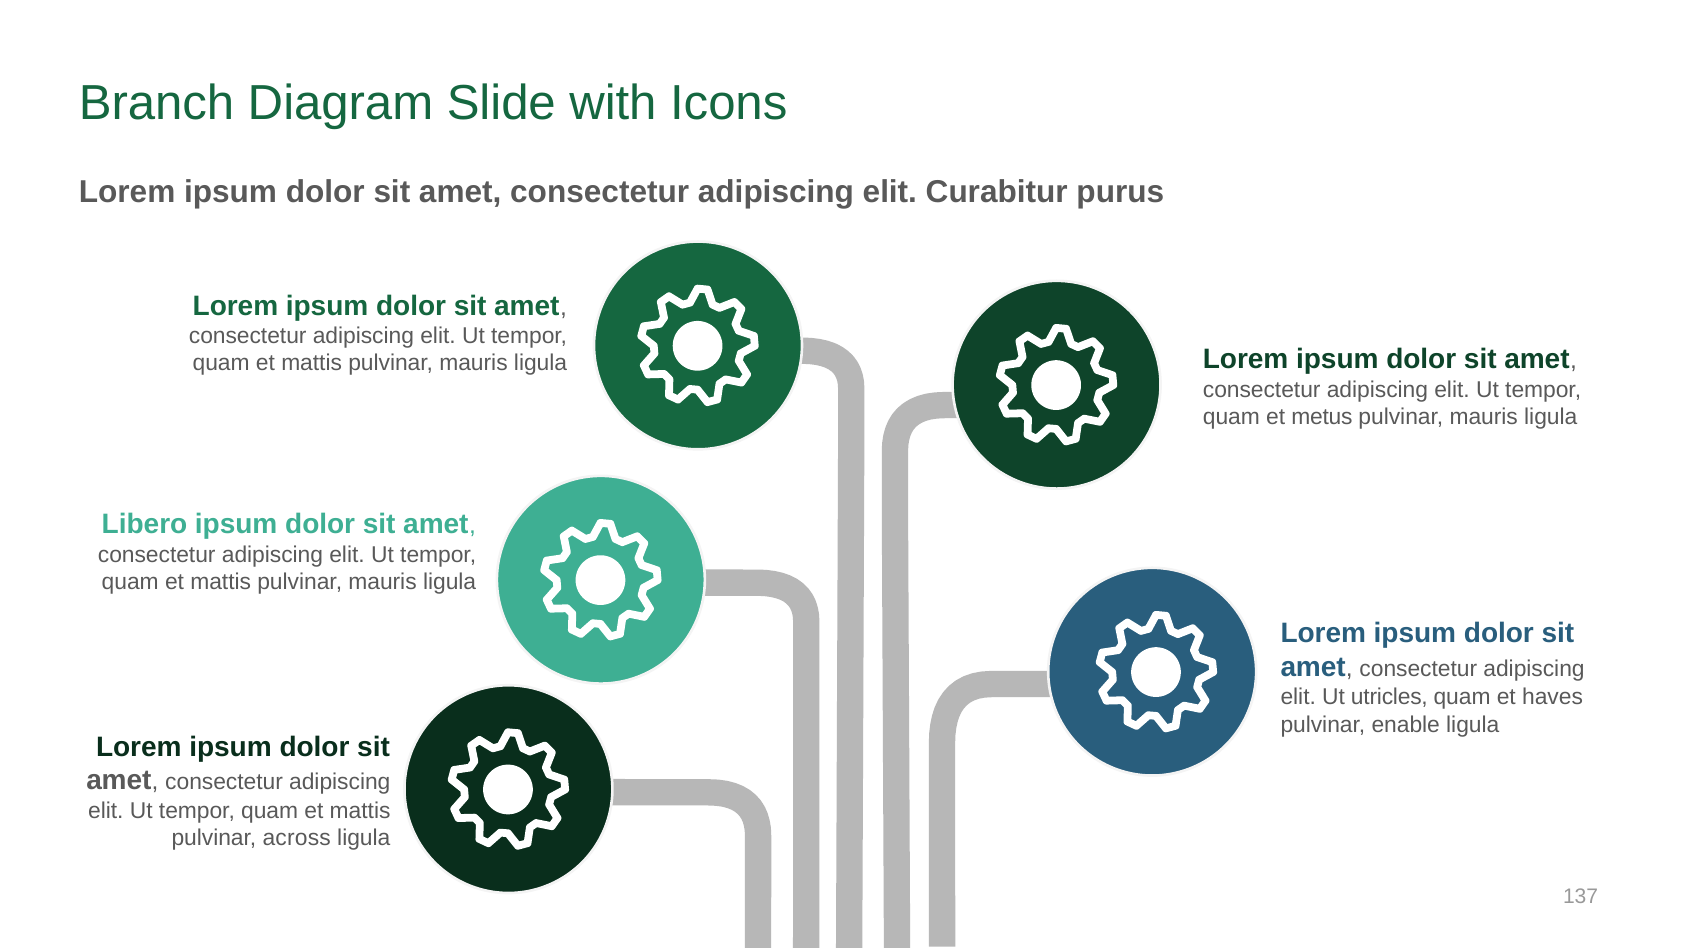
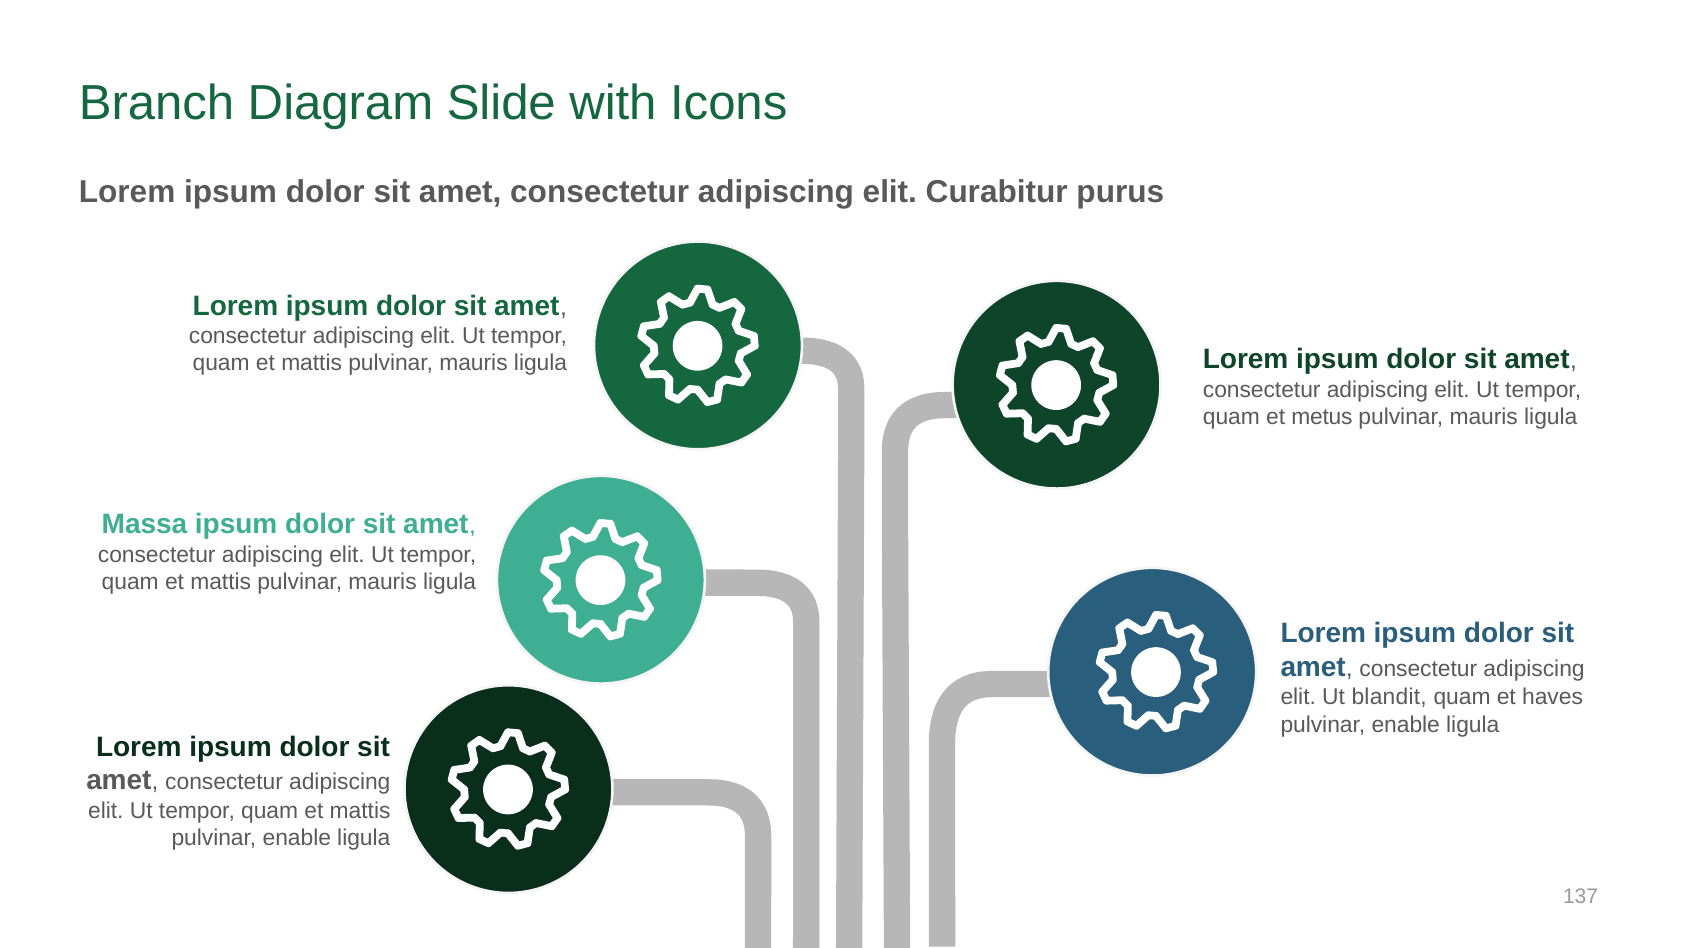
Libero: Libero -> Massa (145, 525)
utricles: utricles -> blandit (1389, 697)
across: across -> enable (297, 838)
